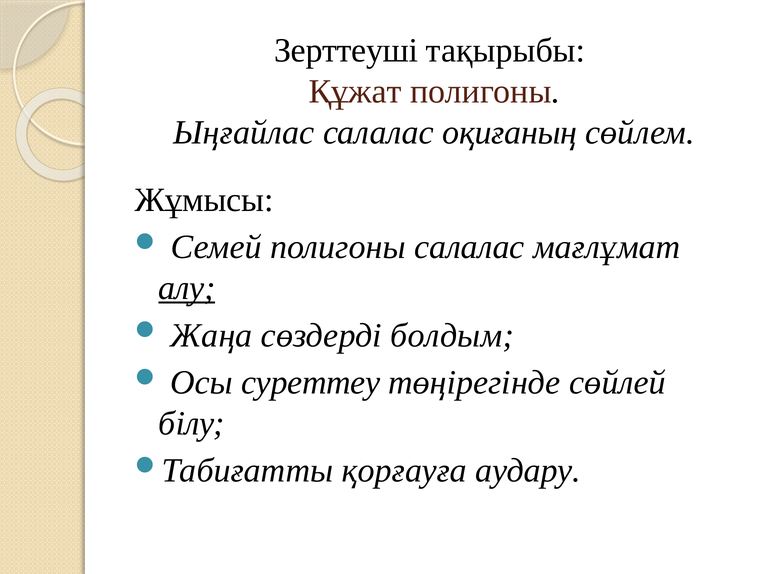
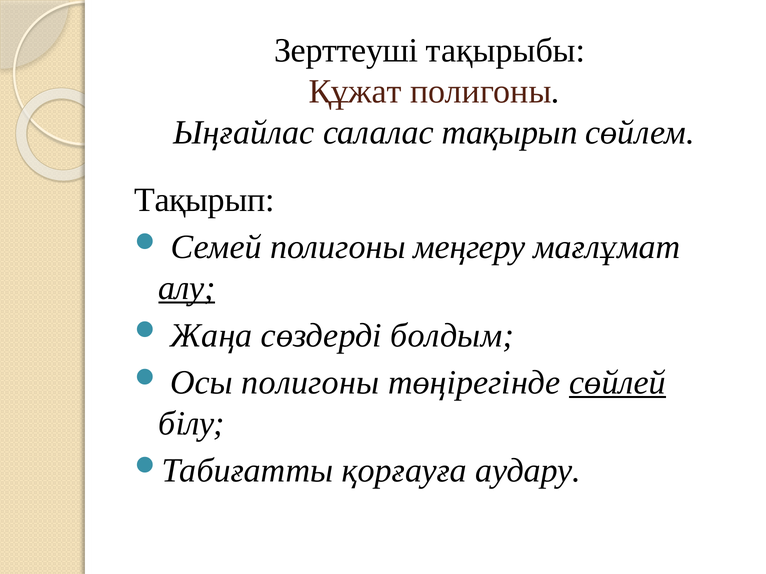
салалас оқиғаның: оқиғаның -> тақырып (510, 133)
Жұмысы: Жұмысы -> Тақырып (204, 200)
полигоны салалас: салалас -> меңгеру (469, 247)
Осы суреттеу: суреттеу -> полигоны (310, 383)
сөйлей underline: none -> present (618, 383)
